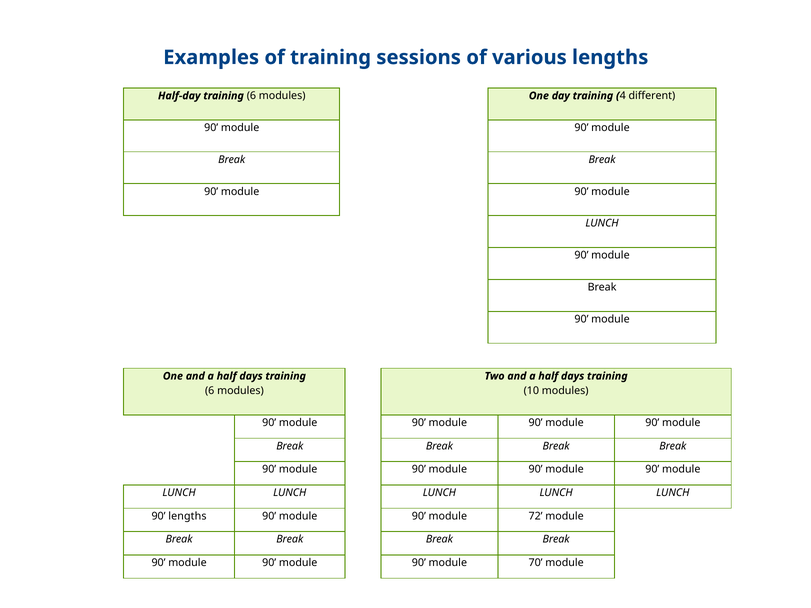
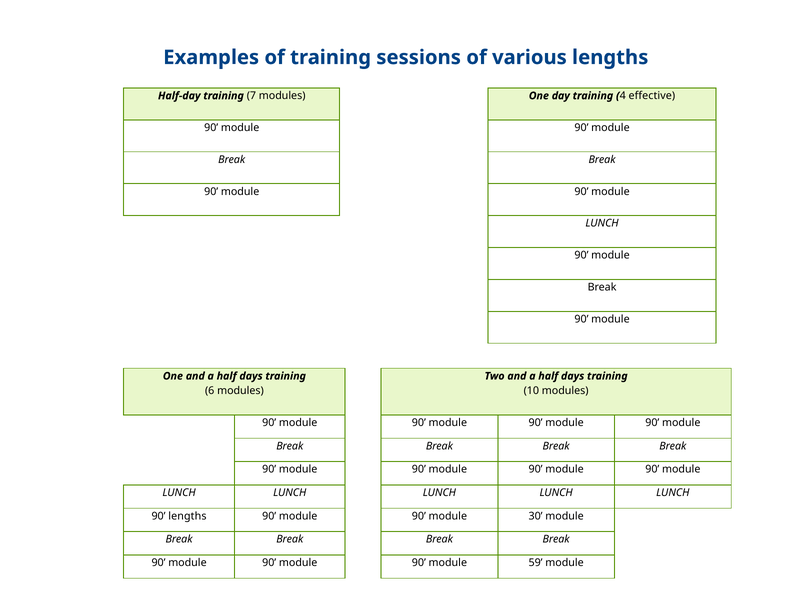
Half-day training 6: 6 -> 7 (251, 96)
different: different -> effective (652, 96)
72: 72 -> 30 (536, 516)
70: 70 -> 59 (536, 563)
